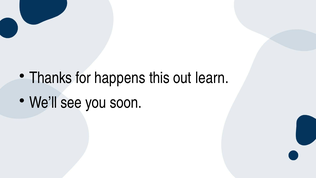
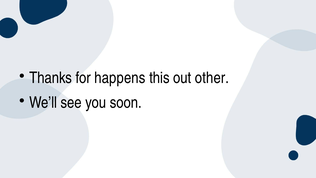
learn: learn -> other (212, 78)
